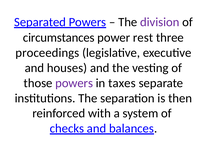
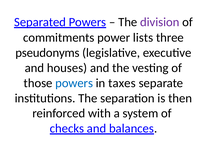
circumstances: circumstances -> commitments (59, 38)
rest: rest -> lists (143, 38)
proceedings: proceedings -> pseudonyms (47, 53)
powers colour: purple -> blue (74, 83)
